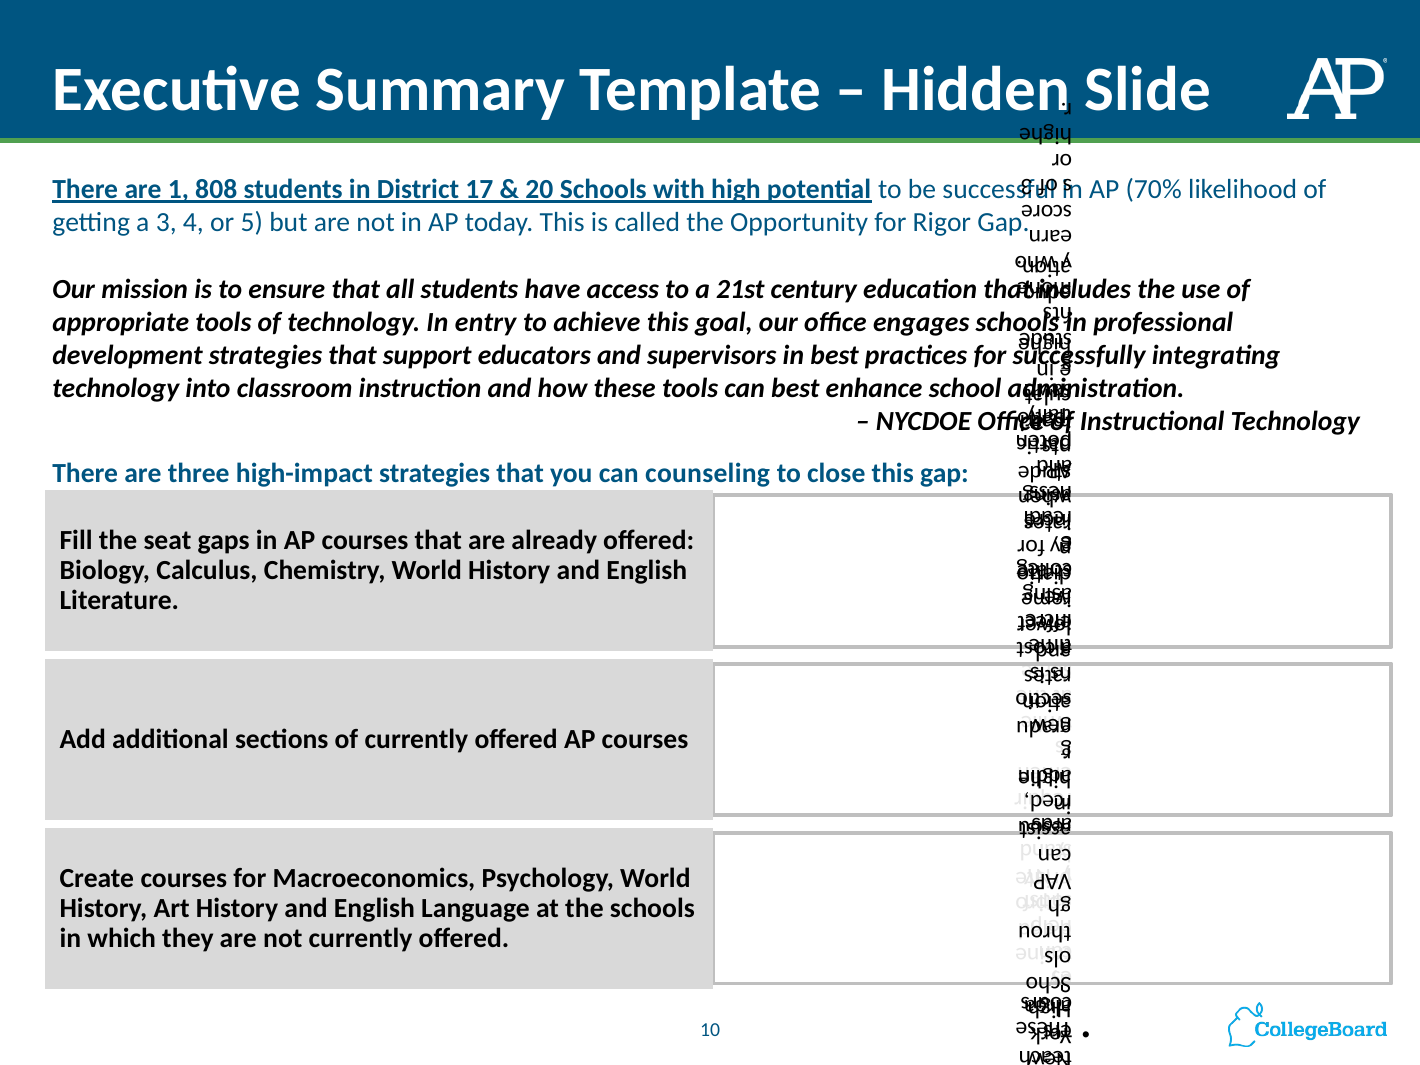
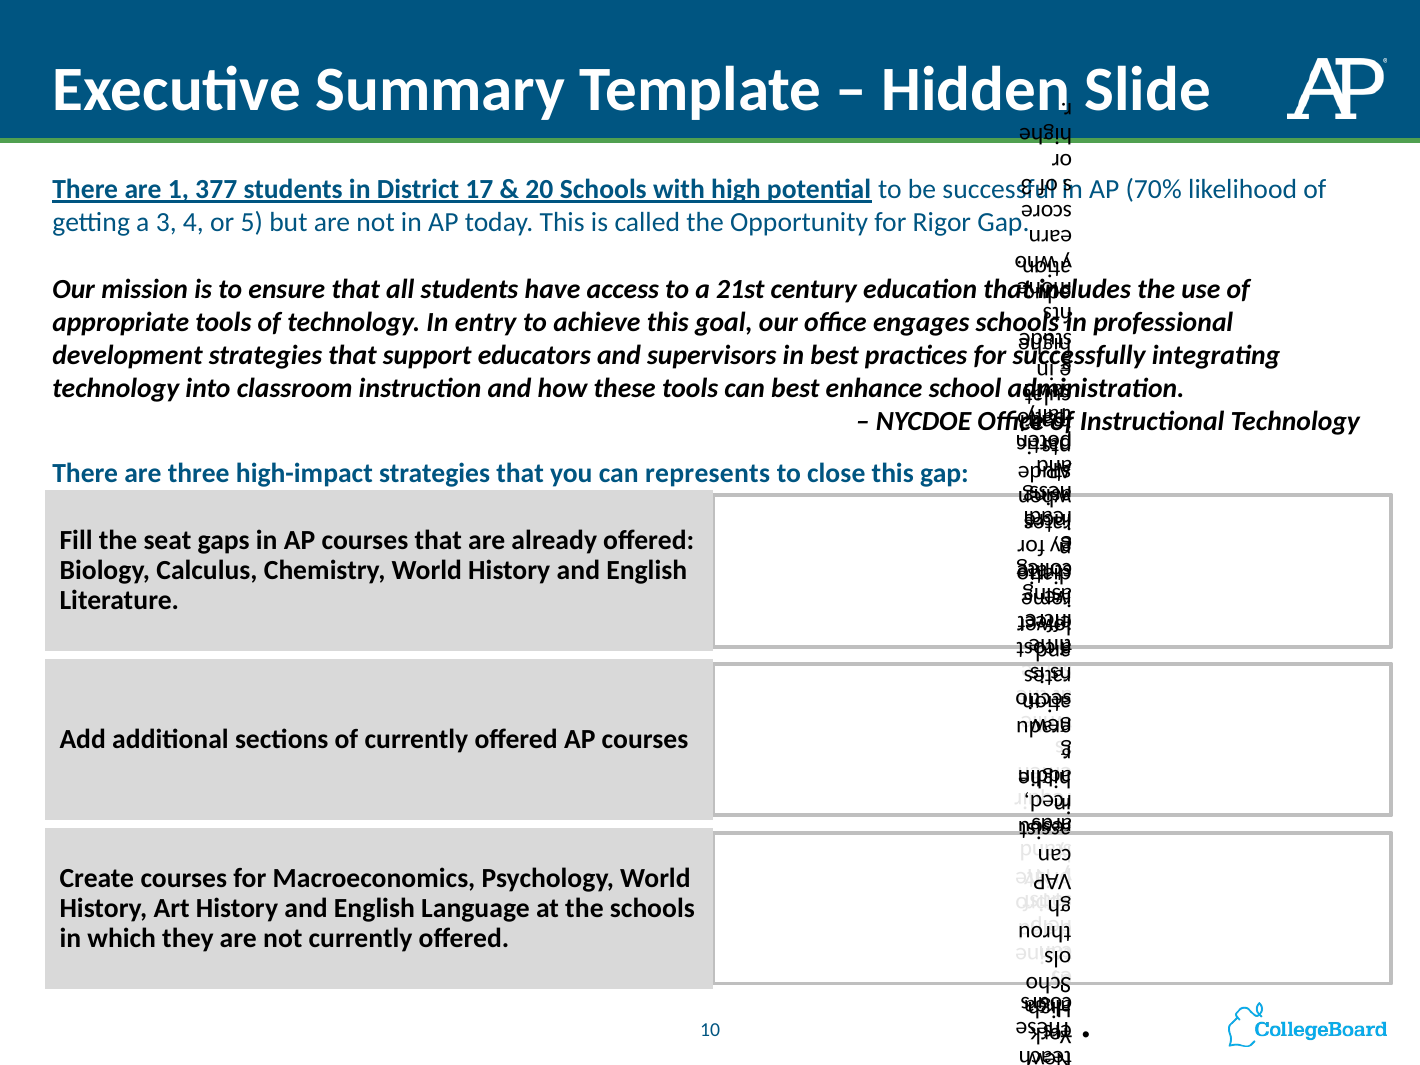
808: 808 -> 377 (216, 190)
counseling: counseling -> represents (708, 473)
